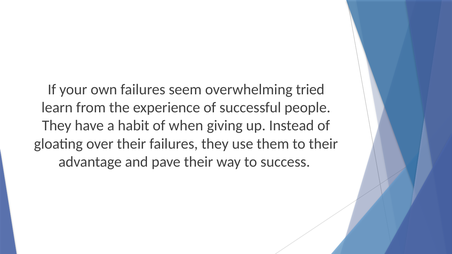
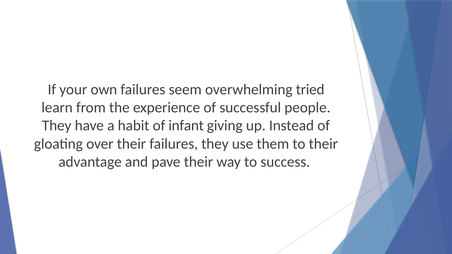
when: when -> infant (186, 126)
